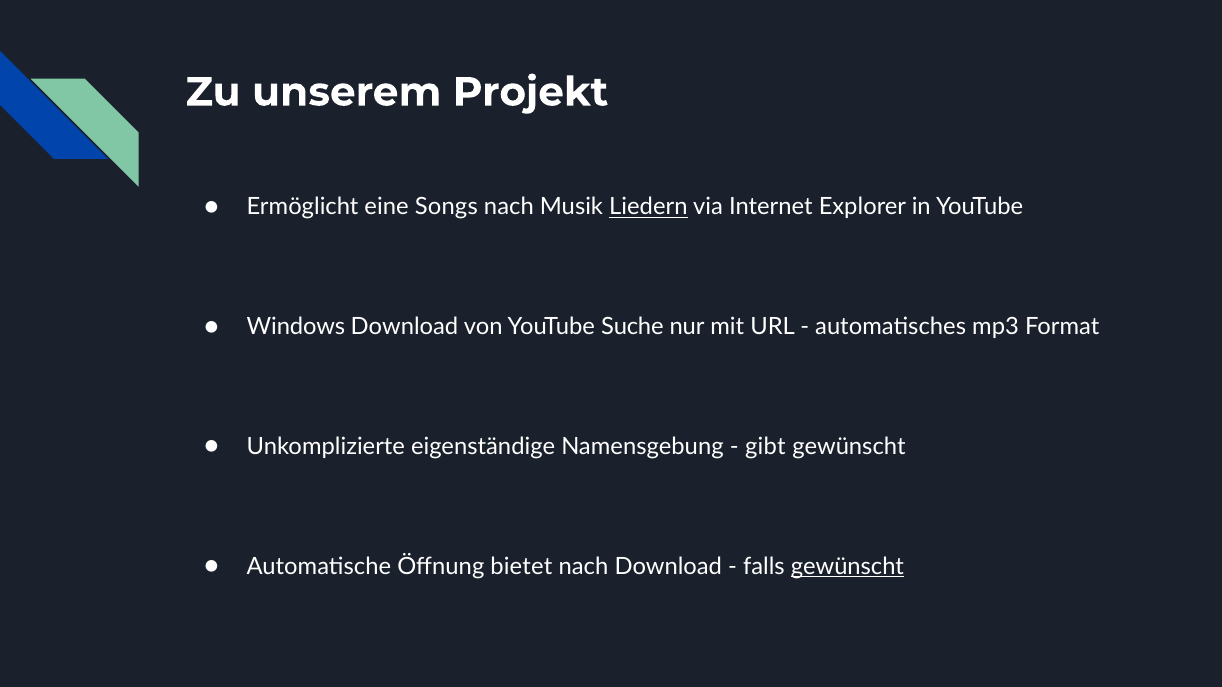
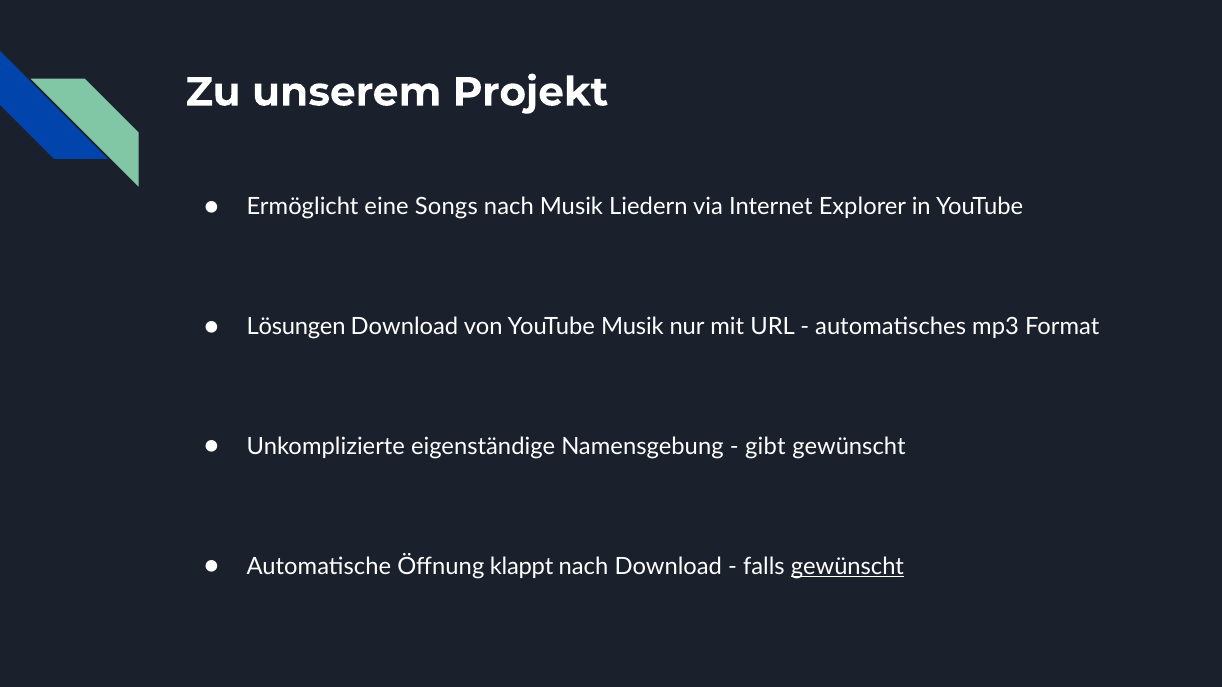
Liedern underline: present -> none (648, 207)
Windows: Windows -> Lösungen (296, 327)
YouTube Suche: Suche -> Musik (632, 327)
bietet: bietet -> klappt (522, 567)
